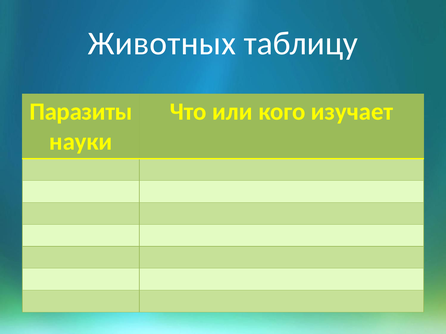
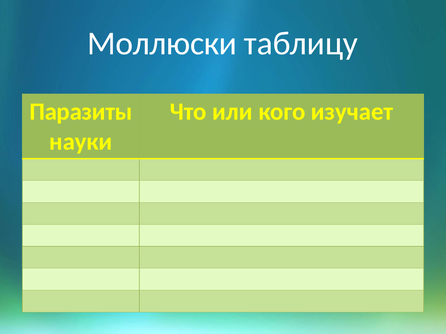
Животных: Животных -> Моллюски (162, 44)
